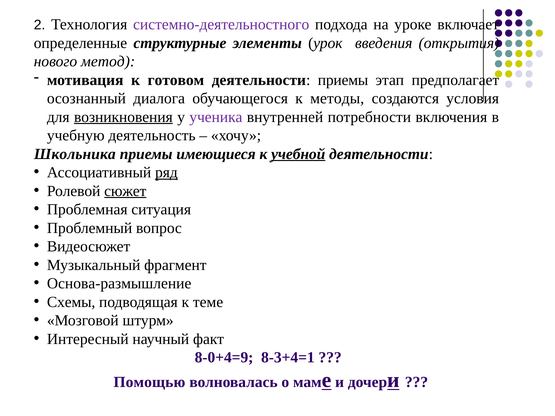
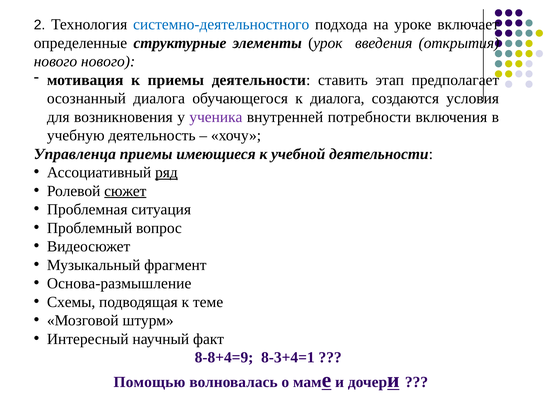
системно-деятельностного colour: purple -> blue (221, 24)
нового метод: метод -> нового (108, 62)
к готовом: готовом -> приемы (176, 80)
деятельности приемы: приемы -> ставить (343, 80)
к методы: методы -> диалога (337, 99)
возникновения underline: present -> none (123, 117)
Школьника: Школьника -> Управленца (75, 154)
учебной underline: present -> none (298, 154)
8-0+4=9: 8-0+4=9 -> 8-8+4=9 (224, 358)
